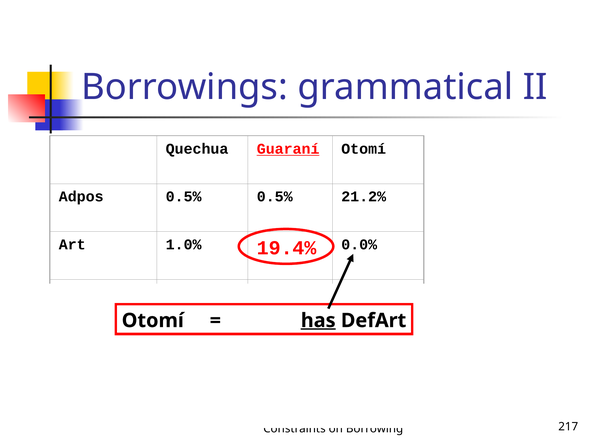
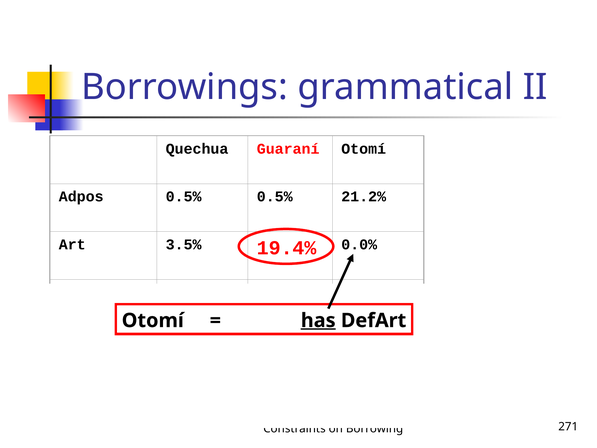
Guaraní underline: present -> none (288, 149)
1.0%: 1.0% -> 3.5% (184, 244)
217: 217 -> 271 (568, 426)
